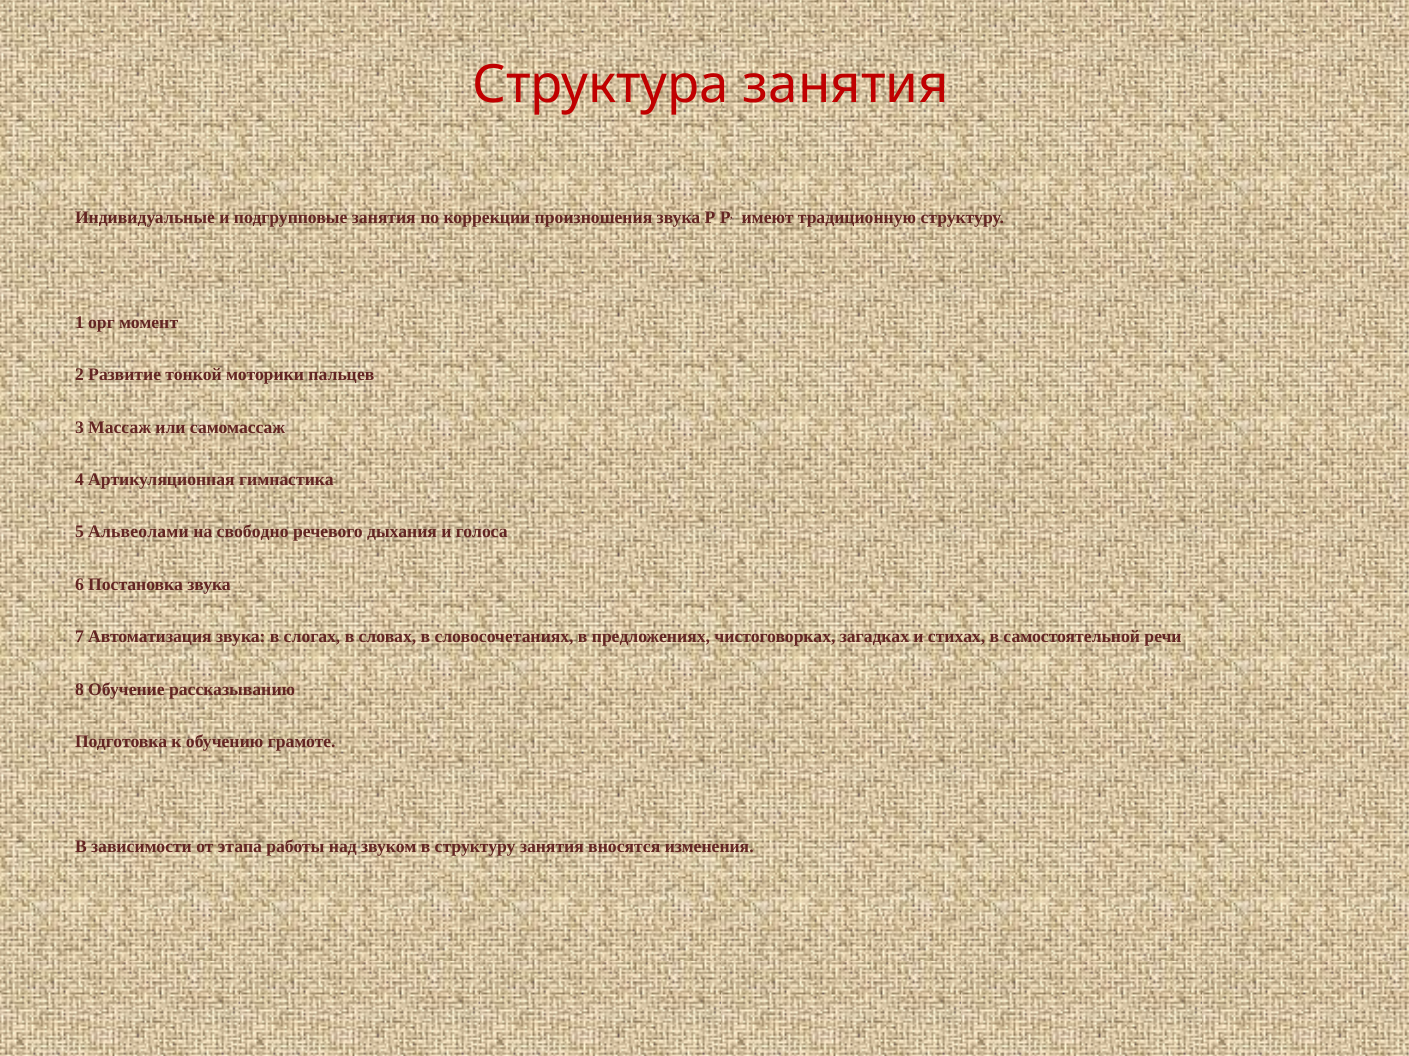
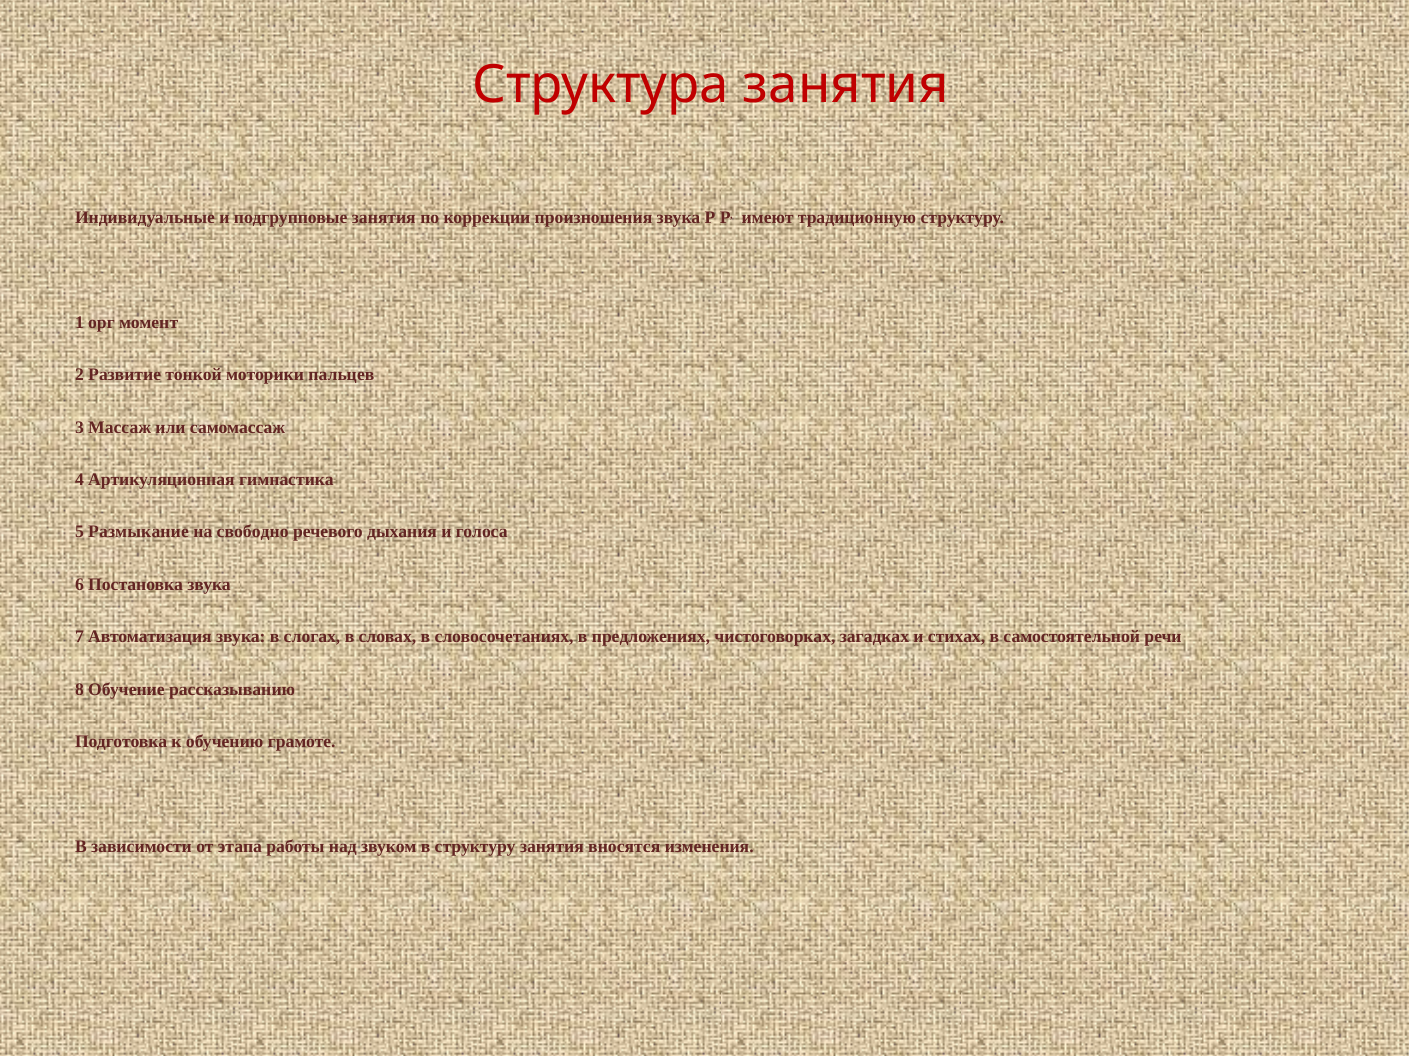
Альвеолами: Альвеолами -> Размыкание (139, 533)
